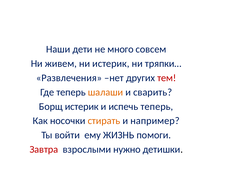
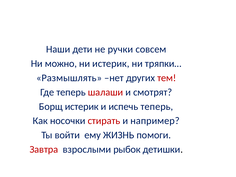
много: много -> ручки (120, 49)
живем: живем -> можно (61, 64)
Развлечения: Развлечения -> Размышлять (69, 78)
шалаши colour: orange -> red (106, 92)
сварить: сварить -> смотрят (153, 92)
стирать colour: orange -> red (104, 121)
нужно: нужно -> рыбок (127, 149)
